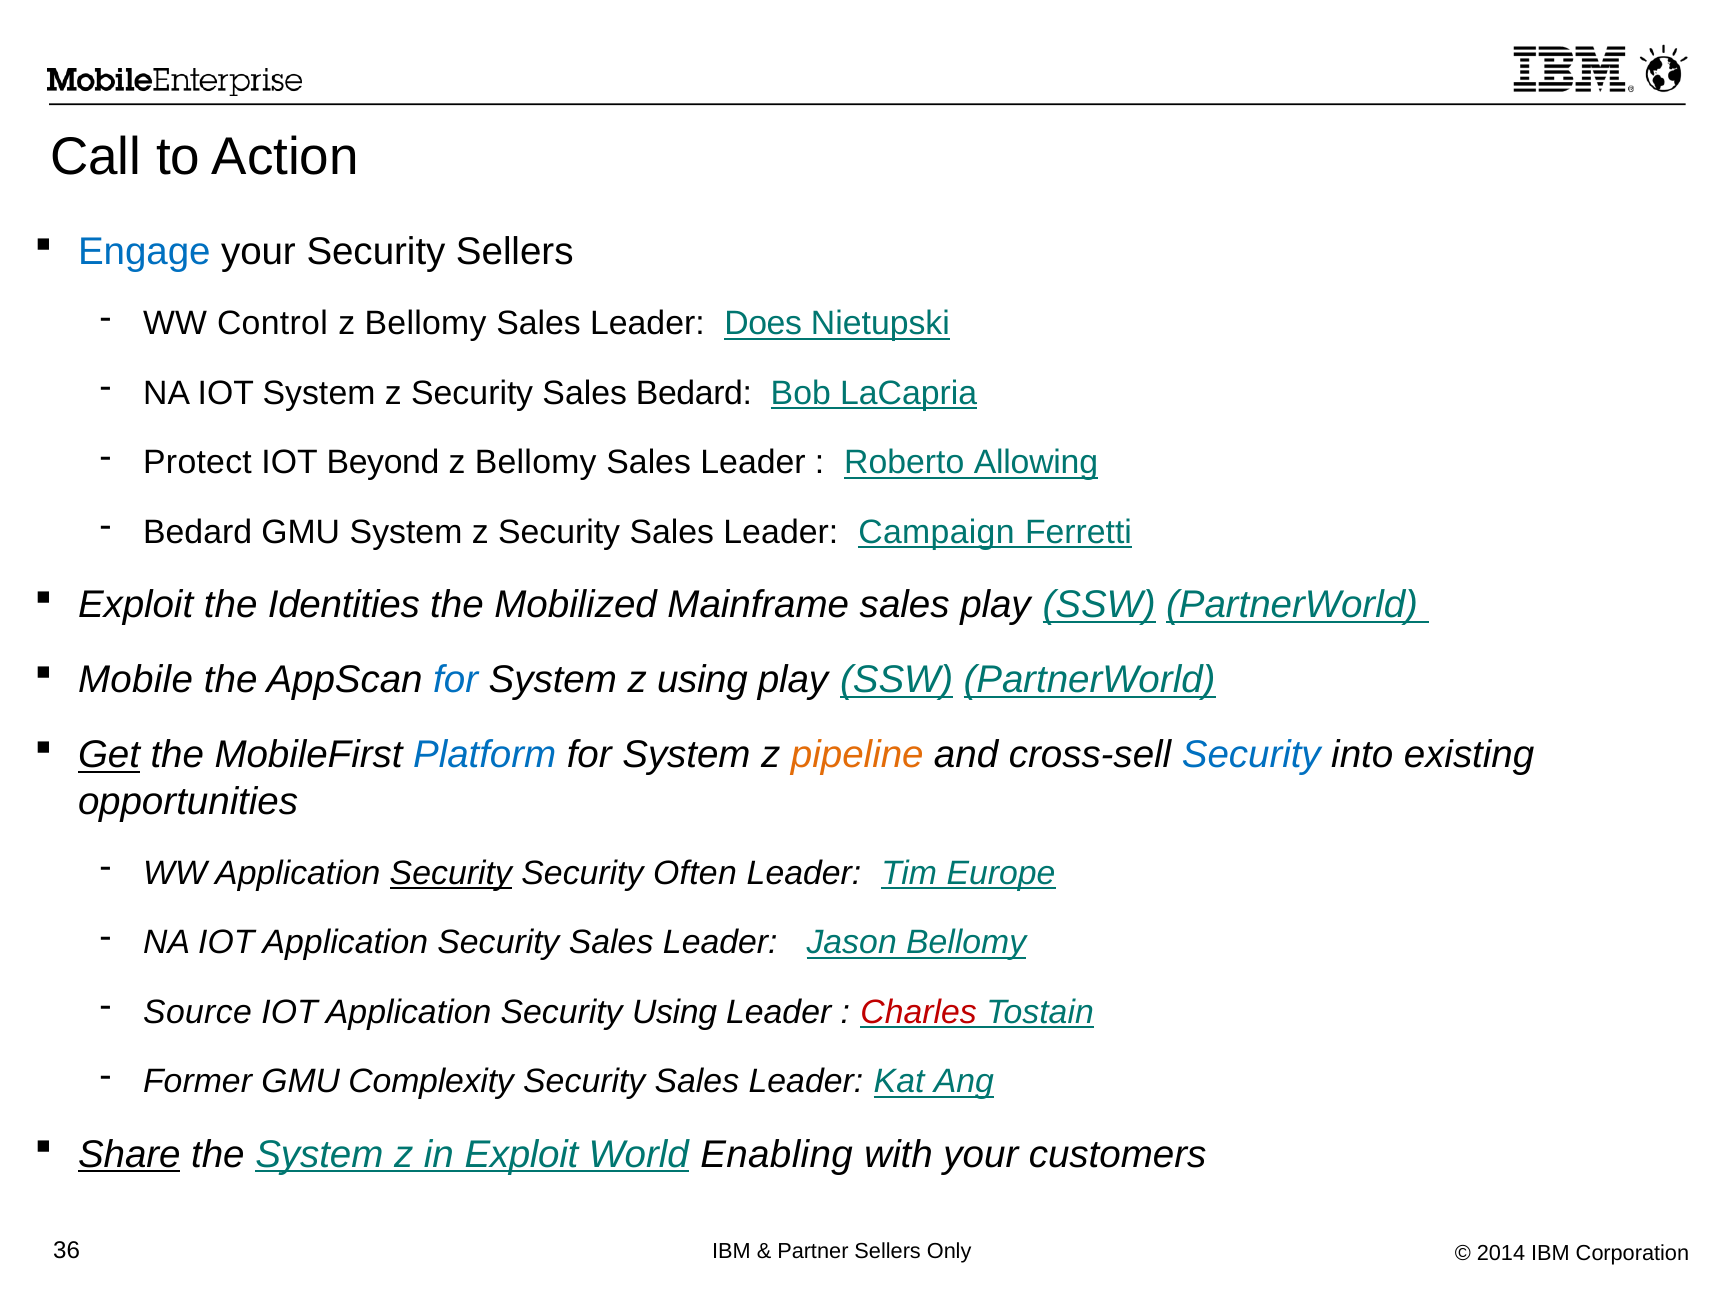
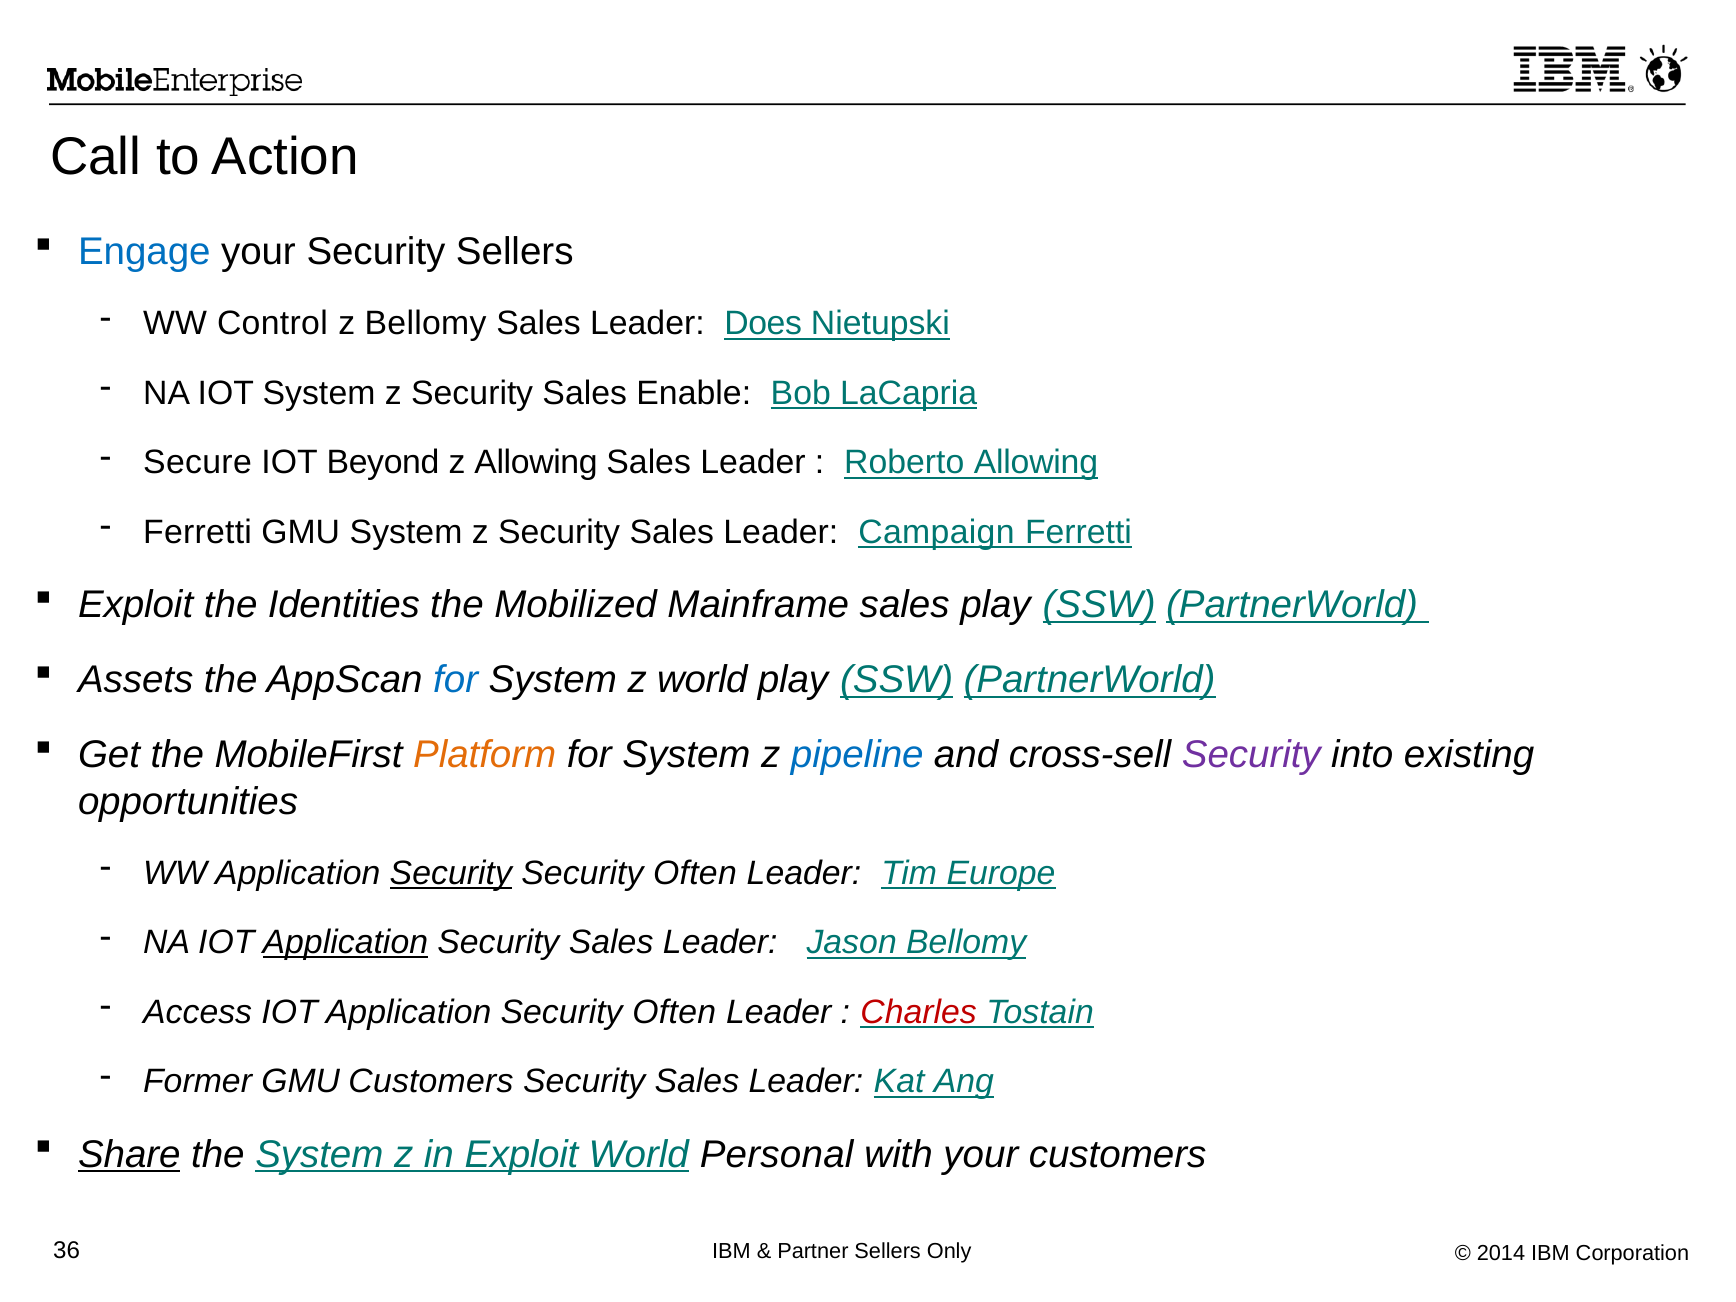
Sales Bedard: Bedard -> Enable (694, 393)
Protect: Protect -> Secure (197, 463)
Bellomy: Bellomy -> Allowing (536, 463)
Bedard: Bedard -> Ferretti (198, 532)
Mobile: Mobile -> Assets (136, 680)
z using: using -> world (702, 680)
Get underline: present -> none (109, 755)
Platform colour: blue -> orange (485, 755)
pipeline colour: orange -> blue (857, 755)
Security colour: blue -> purple (1251, 755)
Application underline: none -> present (345, 943)
Source: Source -> Access (198, 1012)
Application Security Using: Using -> Often (674, 1012)
GMU Complexity: Complexity -> Customers (431, 1082)
Enabling: Enabling -> Personal (777, 1154)
